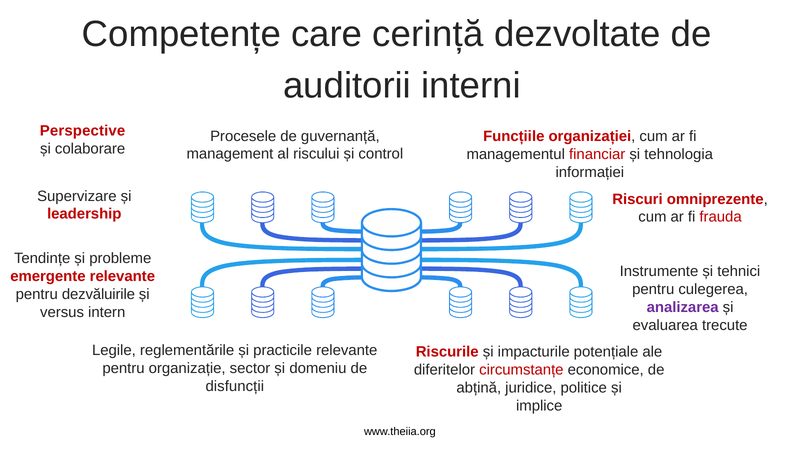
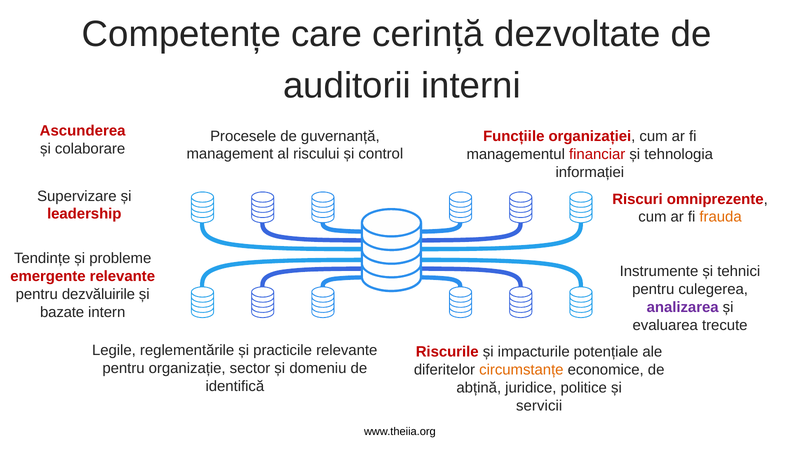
Perspective: Perspective -> Ascunderea (83, 131)
frauda colour: red -> orange (721, 217)
versus: versus -> bazate (62, 312)
circumstanțe colour: red -> orange (521, 370)
disfuncții: disfuncții -> identifică (235, 386)
implice: implice -> servicii (539, 406)
